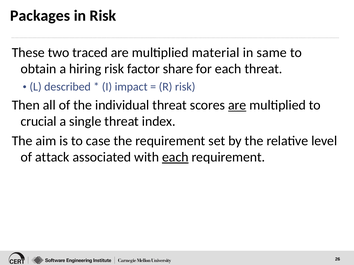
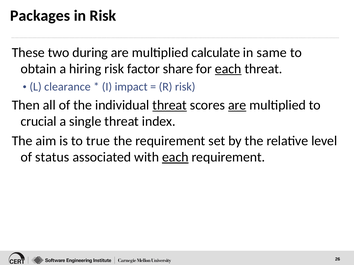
traced: traced -> during (90, 53)
material: material -> calculate (216, 53)
each underline: none -> present (228, 69)
described: described -> clearance (67, 87)
threat underline: none -> present (170, 105)
case: case -> true (98, 141)
attack: attack -> status (52, 157)
